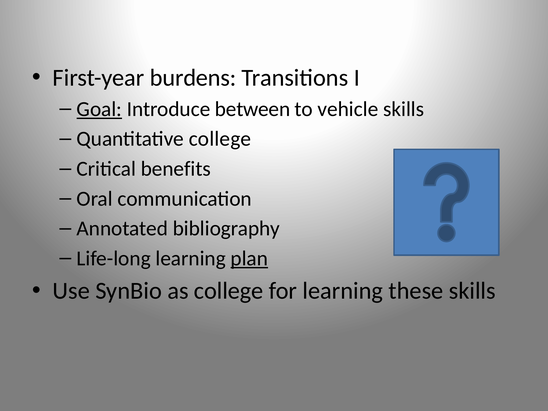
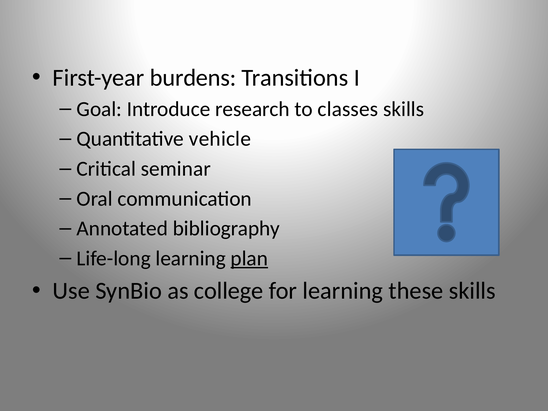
Goal underline: present -> none (99, 109)
between: between -> research (253, 109)
vehicle: vehicle -> classes (348, 109)
Quantitative college: college -> vehicle (220, 139)
benefits: benefits -> seminar (176, 169)
